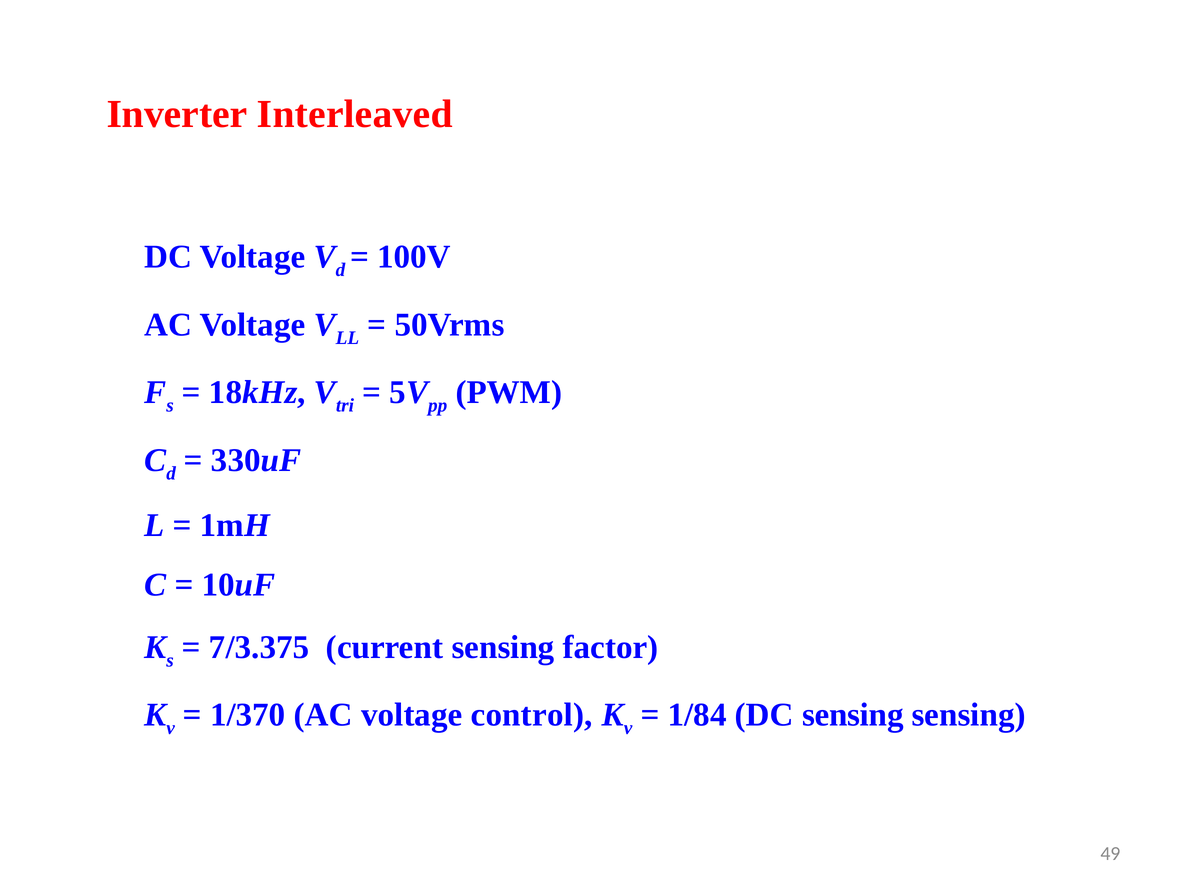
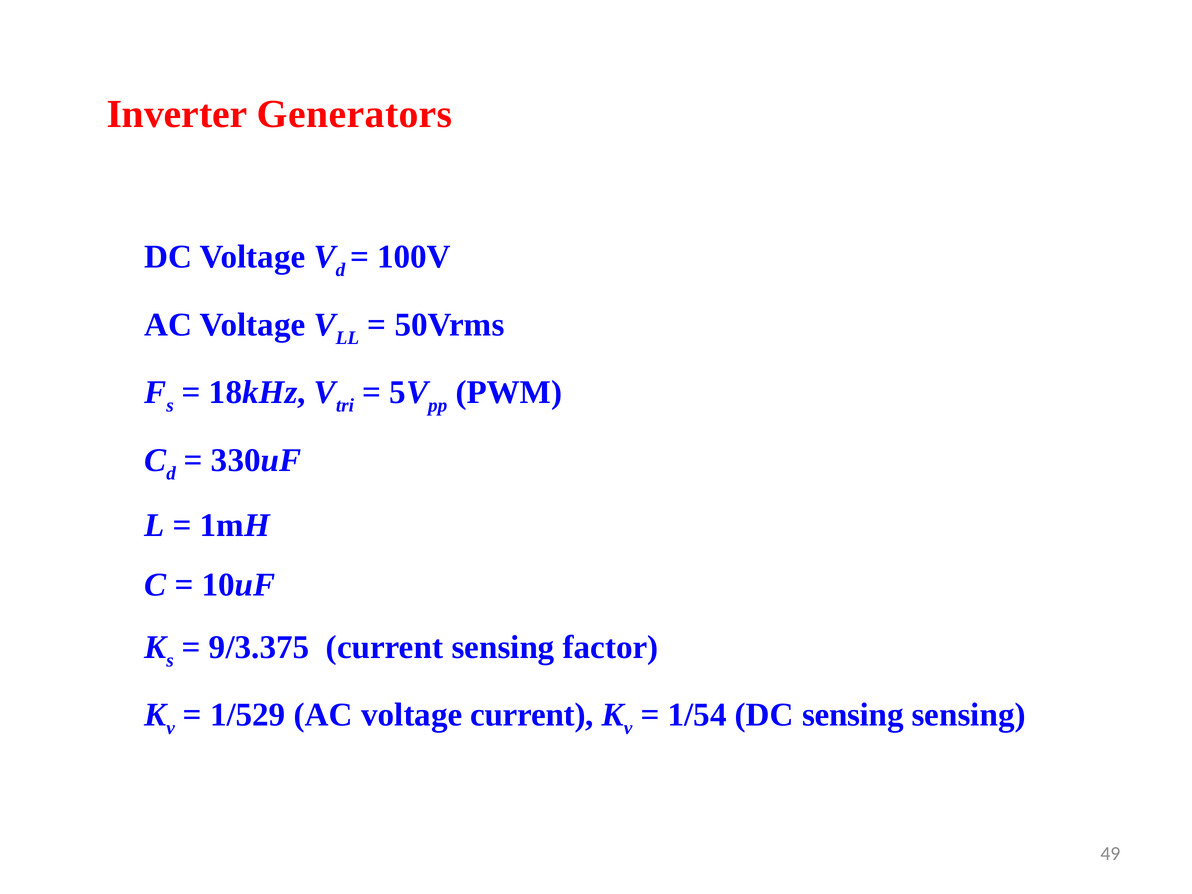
Interleaved: Interleaved -> Generators (355, 114)
7/3.375: 7/3.375 -> 9/3.375 (259, 647)
1/370: 1/370 -> 1/529 (248, 715)
voltage control: control -> current (532, 715)
1/84: 1/84 -> 1/54 (697, 715)
